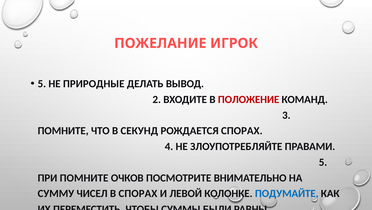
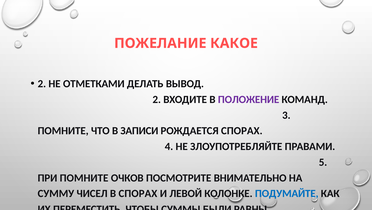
ИГРОК: ИГРОК -> КАКОЕ (234, 43)
5: 5 -> 2 (42, 83)
ПРИРОДНЫЕ: ПРИРОДНЫЕ -> ОТМЕТКАМИ (94, 83)
ПОЛОЖЕНИЕ colour: red -> purple (249, 99)
СЕКУНД: СЕКУНД -> ЗАПИСИ (139, 130)
